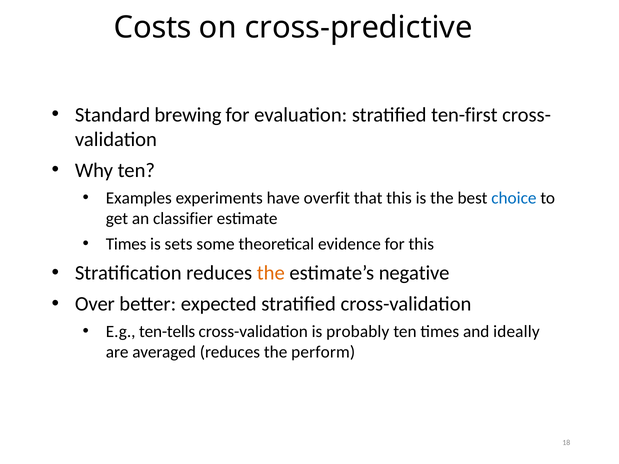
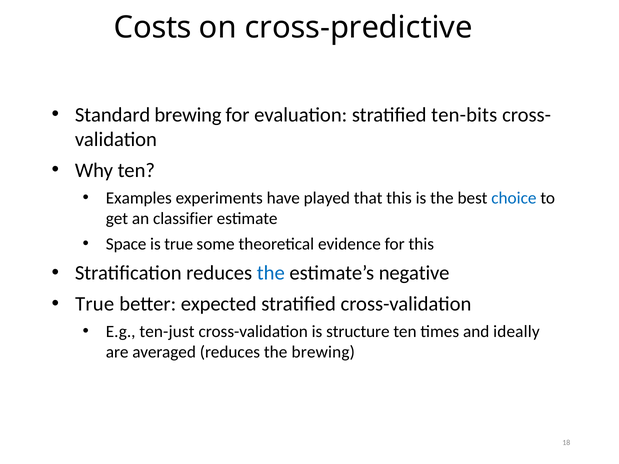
ten-first: ten-first -> ten-bits (464, 115)
overfit: overfit -> played (327, 198)
Times: Times -> Space (126, 244)
is sets: sets -> true (179, 244)
the colour: orange -> blue (271, 273)
Over: Over -> True (95, 304)
ten-tells: ten-tells -> ten-just (167, 332)
probably: probably -> structure (358, 332)
the perform: perform -> brewing (323, 352)
